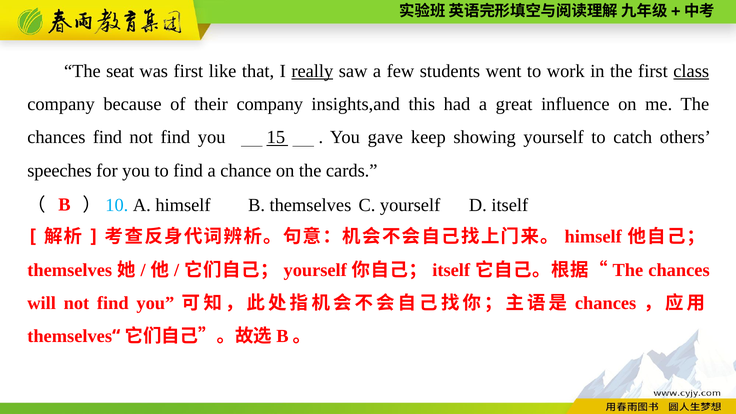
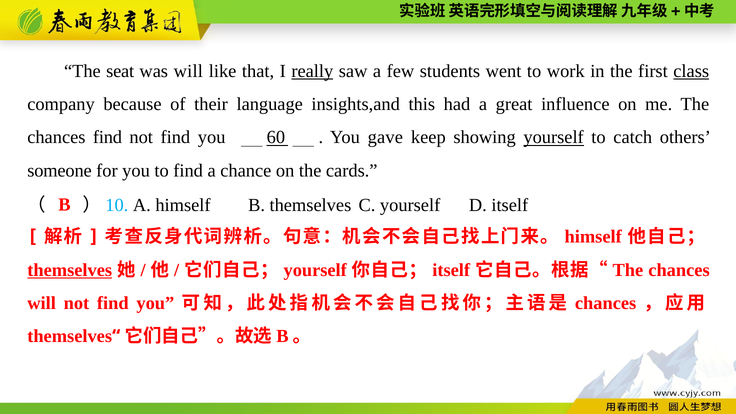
was first: first -> will (188, 71)
their company: company -> language (270, 104)
15: 15 -> 60 (276, 137)
yourself underline: none -> present (554, 137)
speeches: speeches -> someone (60, 171)
themselves underline: none -> present (70, 270)
